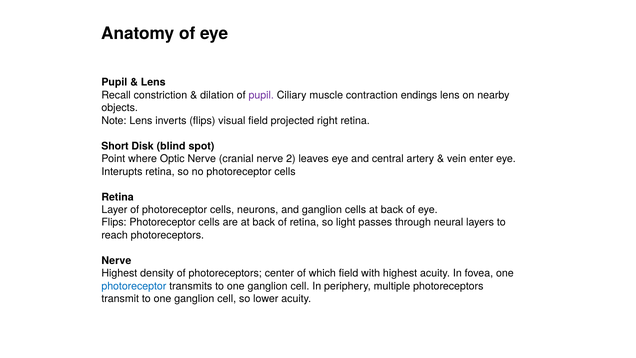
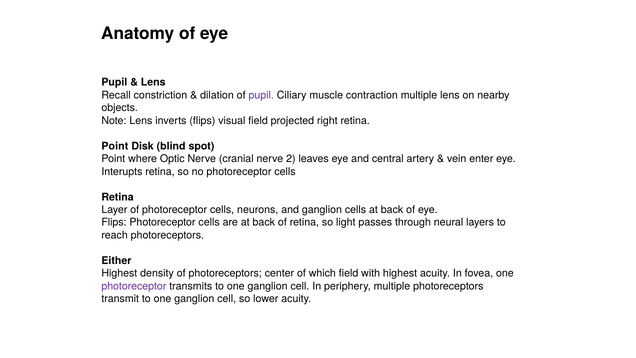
contraction endings: endings -> multiple (419, 95)
Short: Short -> Point (115, 146)
Nerve: Nerve -> Either (116, 261)
photoreceptor colour: blue -> purple (134, 286)
